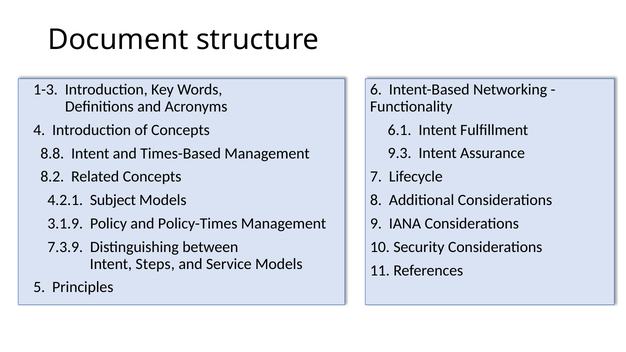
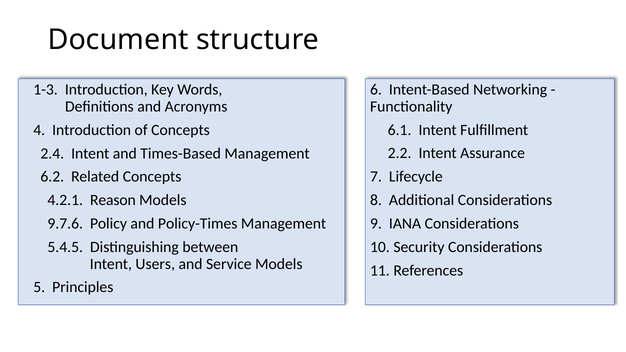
8.8: 8.8 -> 2.4 (52, 153)
9.3: 9.3 -> 2.2 (400, 153)
8.2: 8.2 -> 6.2 (52, 177)
Subject: Subject -> Reason (113, 200)
3.1.9: 3.1.9 -> 9.7.6 (65, 224)
7.3.9: 7.3.9 -> 5.4.5 (65, 247)
Steps: Steps -> Users (155, 264)
